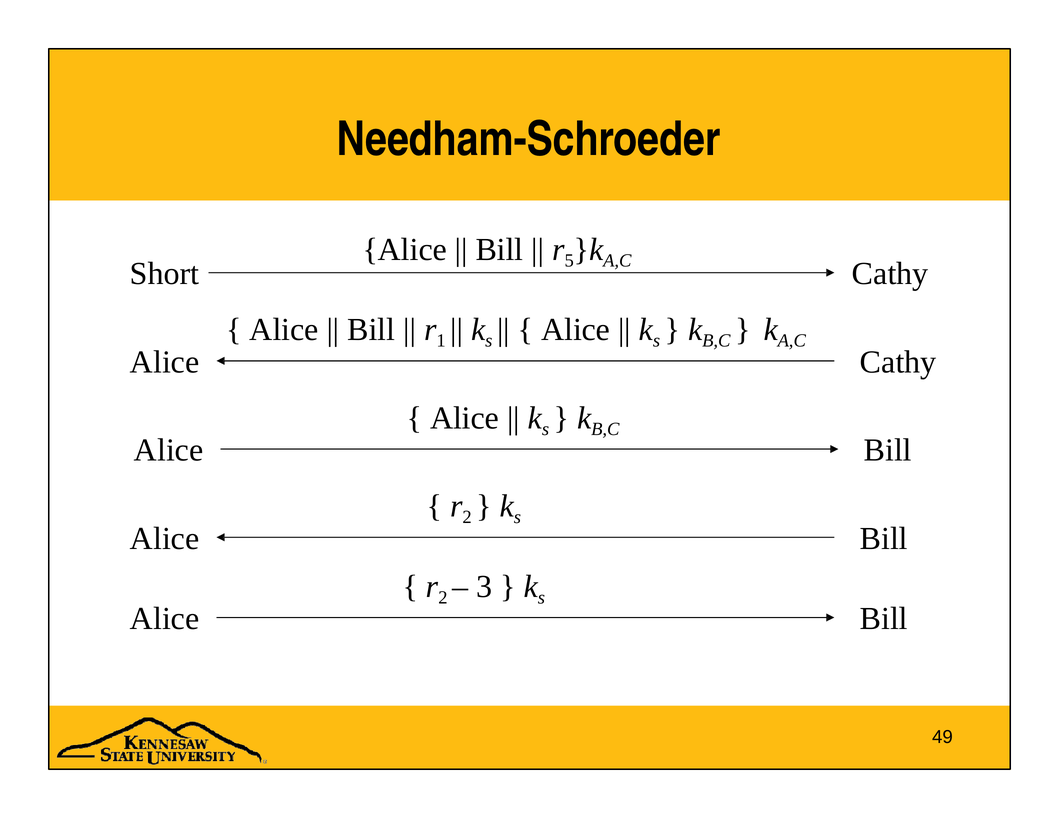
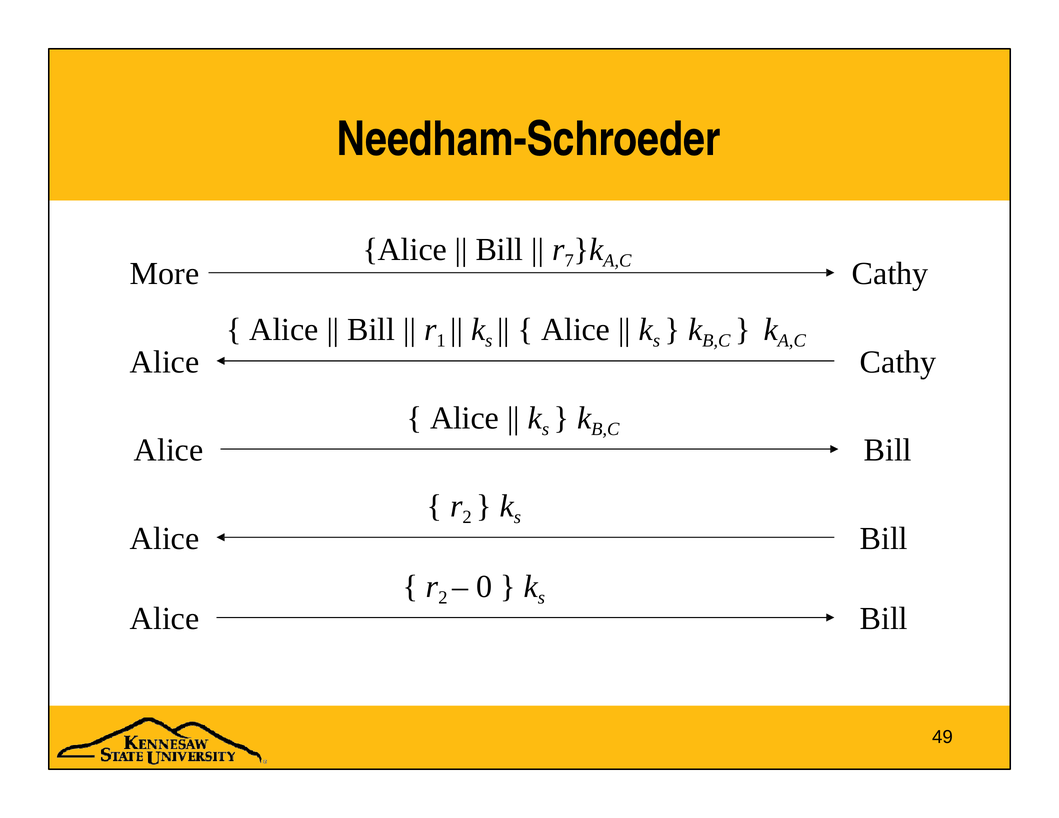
5: 5 -> 7 (569, 261)
Short: Short -> More (165, 274)
3: 3 -> 0 (484, 587)
